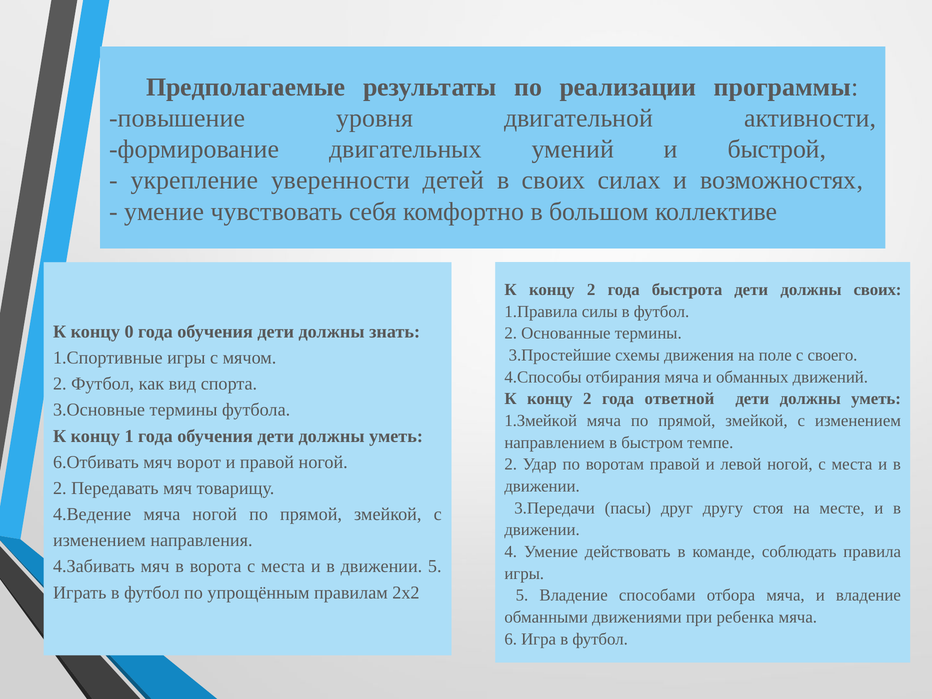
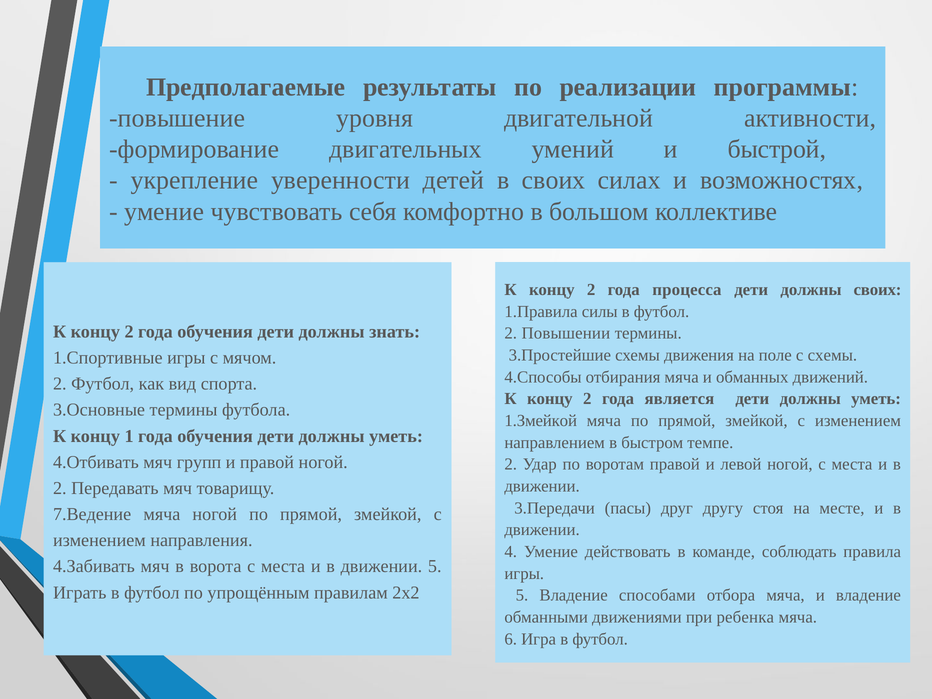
быстрота: быстрота -> процесса (687, 290)
0: 0 -> 2 (129, 332)
Основанные: Основанные -> Повышении (566, 333)
с своего: своего -> схемы (832, 355)
ответной: ответной -> является (679, 399)
6.Отбивать: 6.Отбивать -> 4.Отбивать (96, 462)
ворот: ворот -> групп (199, 462)
4.Ведение: 4.Ведение -> 7.Ведение (92, 514)
